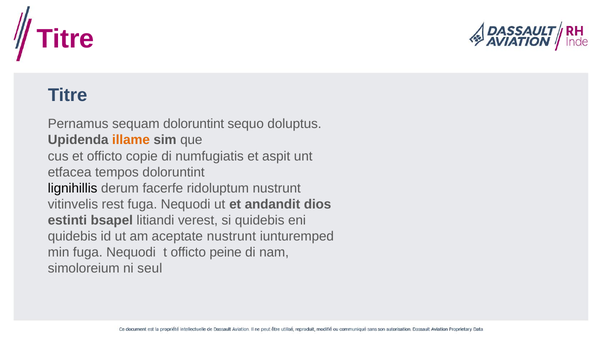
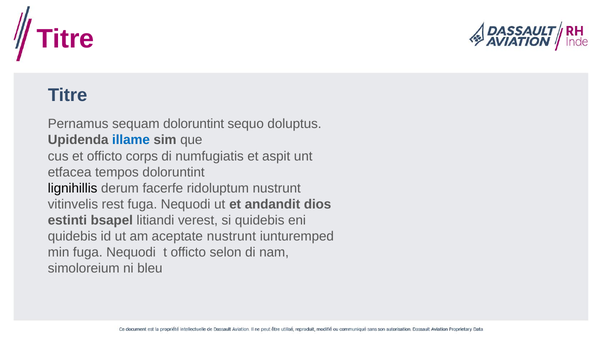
illame colour: orange -> blue (131, 140)
copie: copie -> corps (142, 156)
peine: peine -> selon (226, 252)
seul: seul -> bleu (150, 268)
